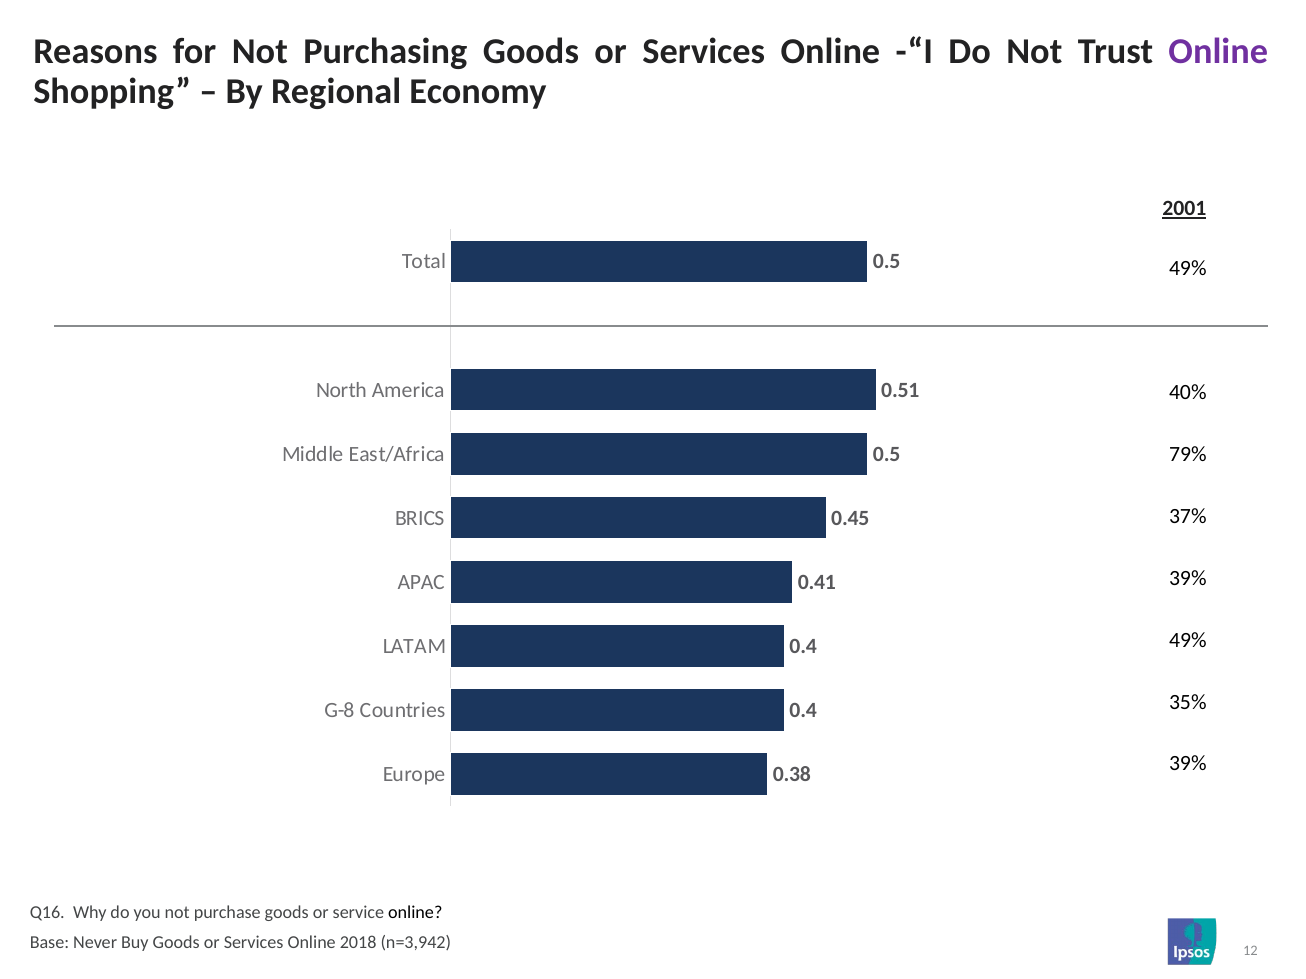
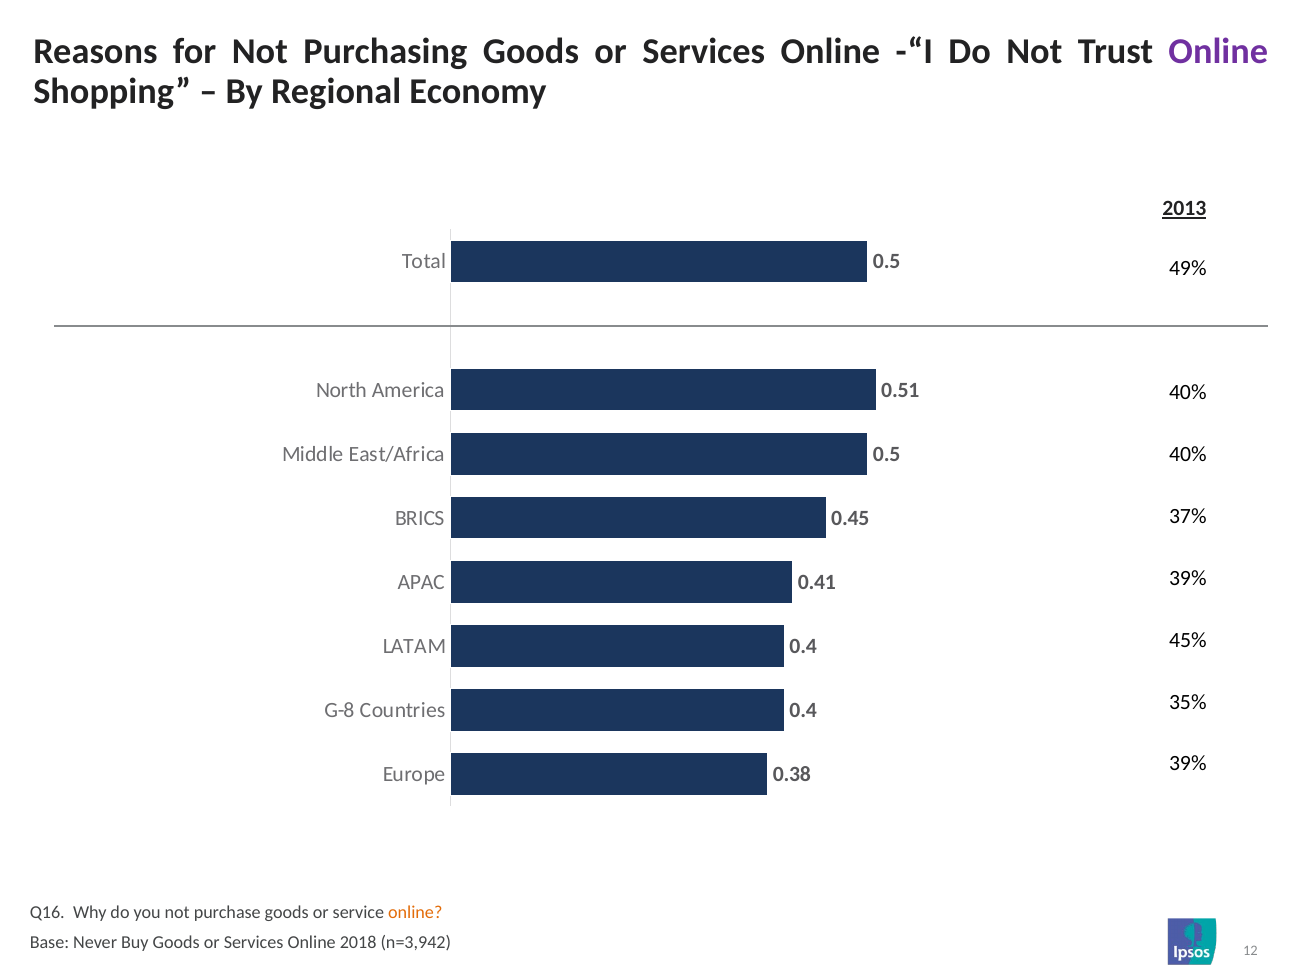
2001: 2001 -> 2013 (1184, 209)
79%: 79% -> 40% (1188, 454)
49%: 49% -> 45% (1188, 640)
online colour: black -> orange (415, 913)
